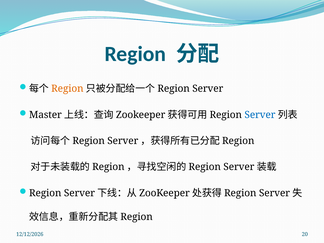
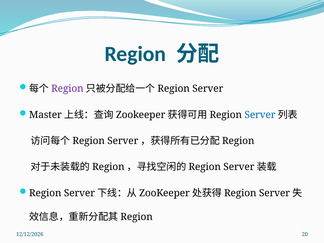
Region colour: orange -> purple (67, 89)
